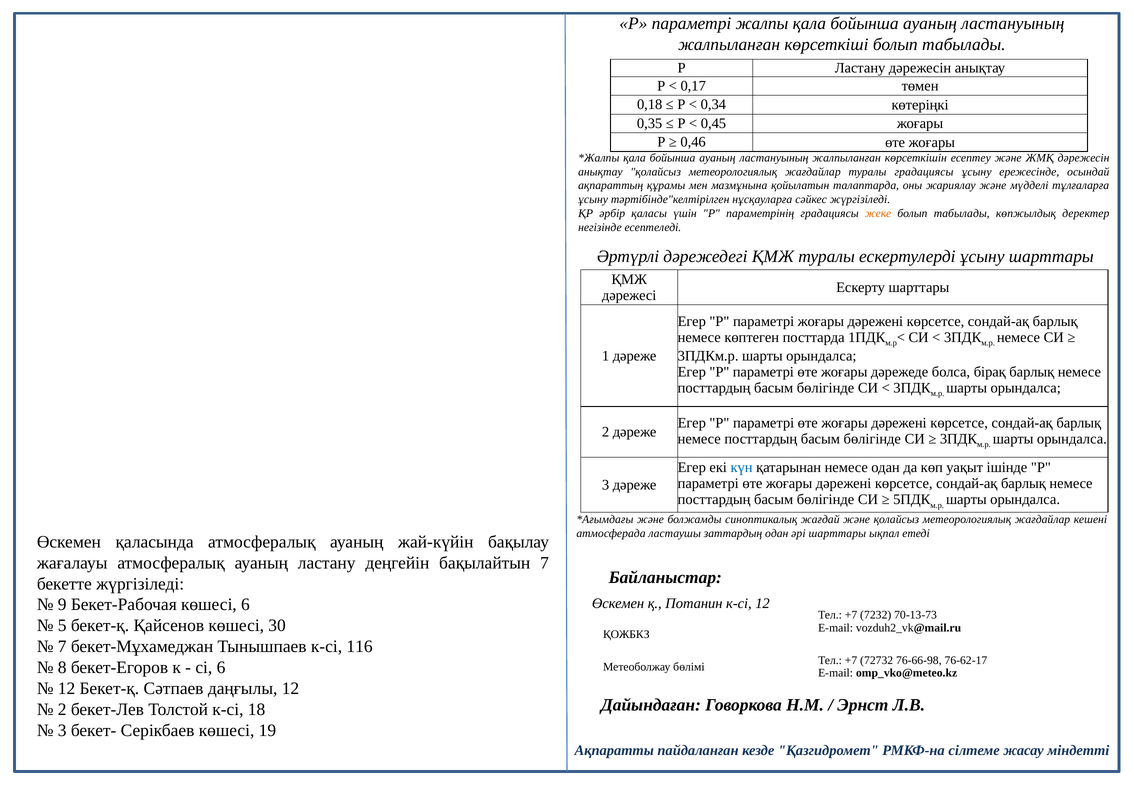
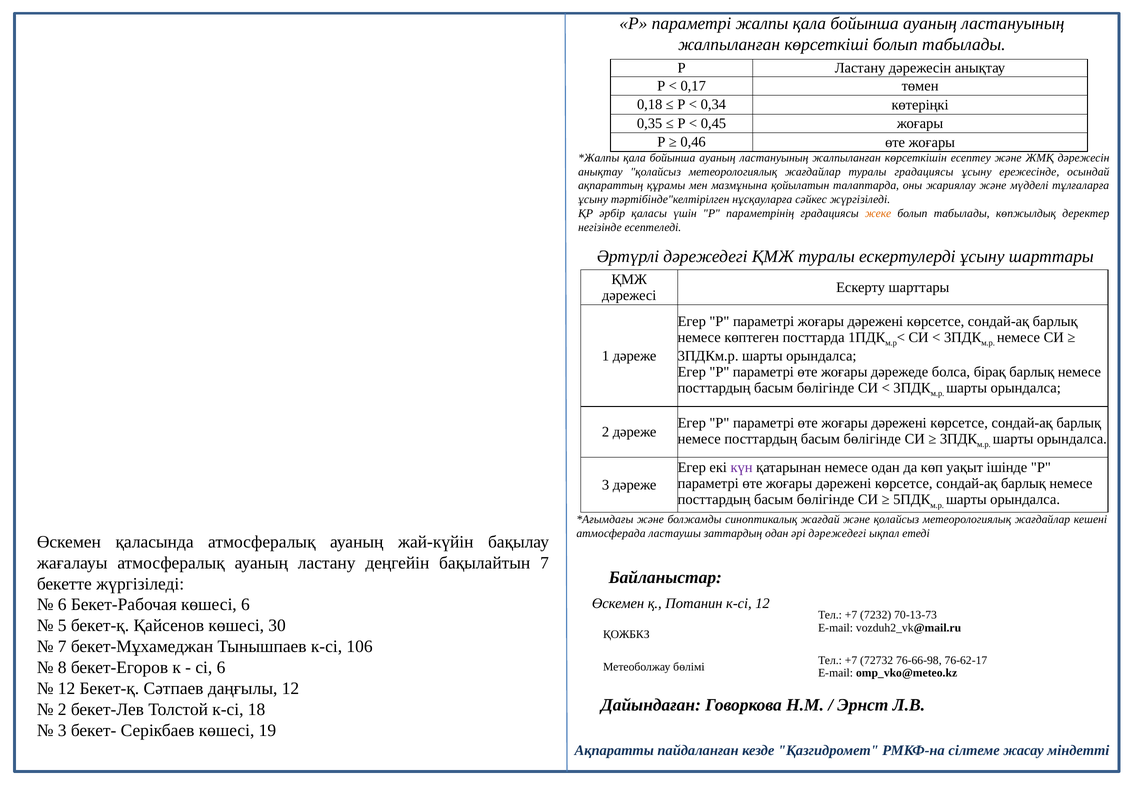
күн colour: blue -> purple (742, 468)
әрі шарттары: шарттары -> дәрежедегі (837, 533)
9: 9 -> 6 (62, 605)
116: 116 -> 106 (360, 647)
